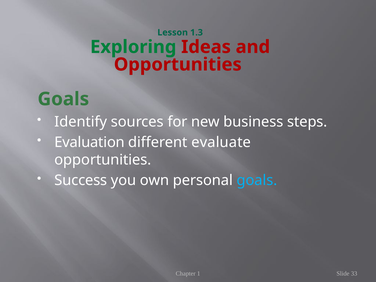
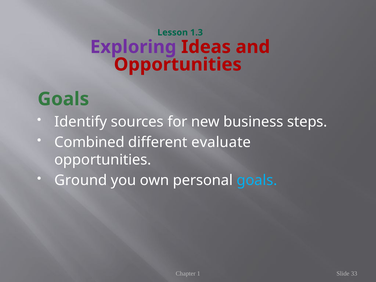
Exploring colour: green -> purple (133, 47)
Evaluation: Evaluation -> Combined (90, 142)
Success: Success -> Ground (81, 180)
